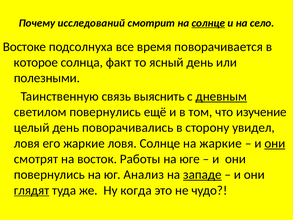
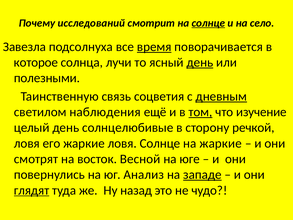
Востоке: Востоке -> Завезла (24, 47)
время underline: none -> present (154, 47)
факт: факт -> лучи (119, 62)
день underline: none -> present (200, 62)
выяснить: выяснить -> соцветия (159, 96)
светилом повернулись: повернулись -> наблюдения (105, 112)
том underline: none -> present (200, 112)
поворачивались: поворачивались -> солнцелюбивые (128, 128)
увидел: увидел -> речкой (253, 128)
они underline: present -> none (275, 143)
Работы: Работы -> Весной (140, 159)
когда: когда -> назад (136, 190)
